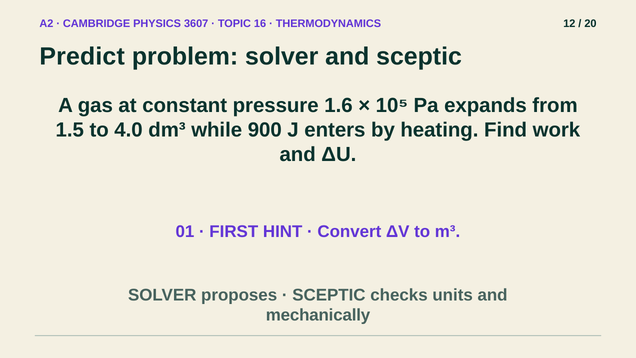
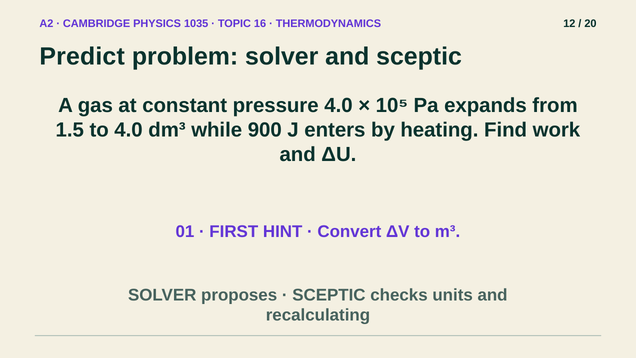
3607: 3607 -> 1035 (196, 24)
pressure 1.6: 1.6 -> 4.0 (338, 105)
mechanically: mechanically -> recalculating (318, 315)
